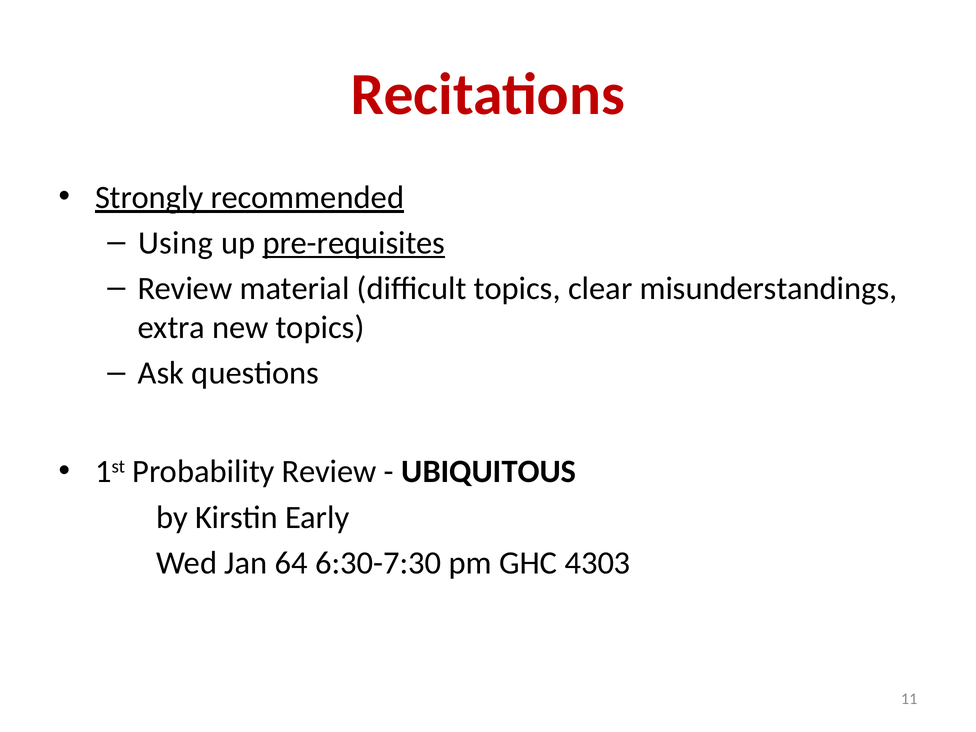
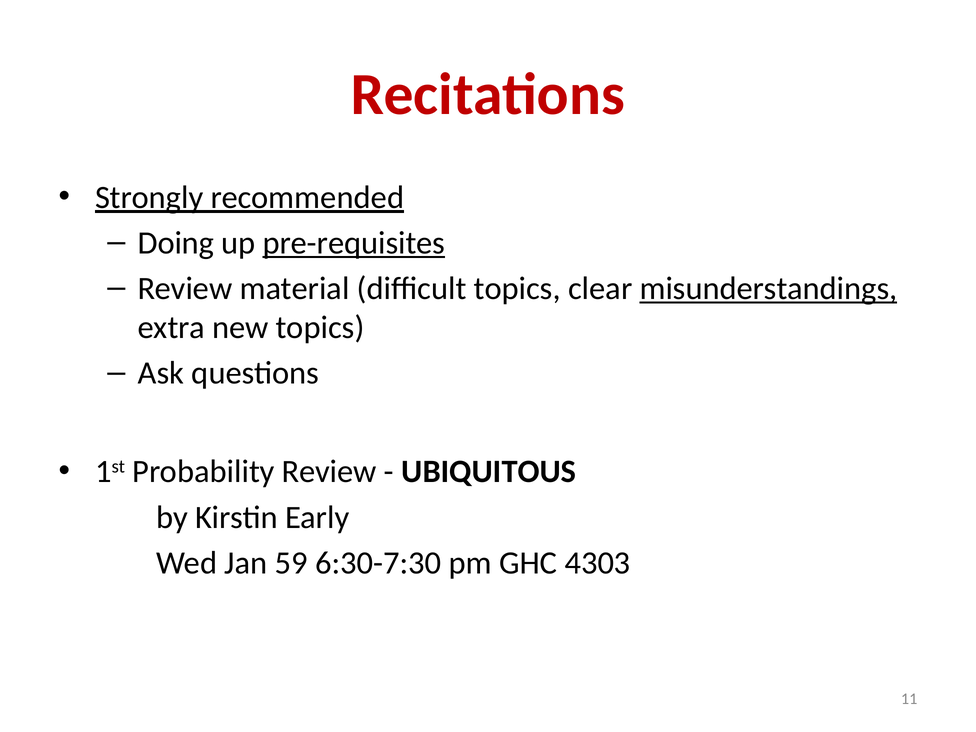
Using: Using -> Doing (176, 243)
misunderstandings underline: none -> present (769, 289)
64: 64 -> 59 (291, 563)
